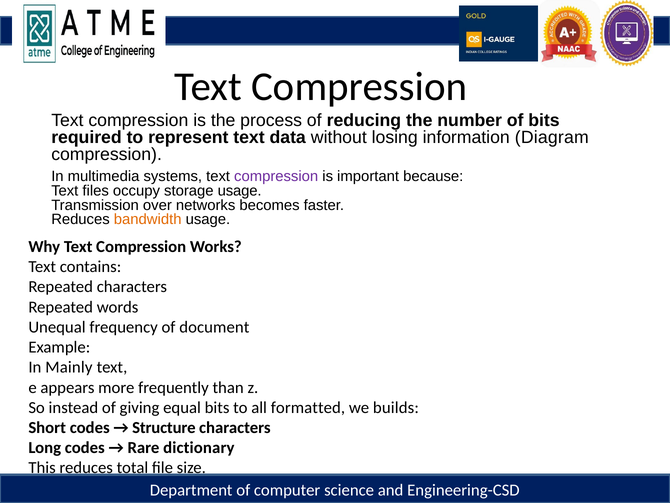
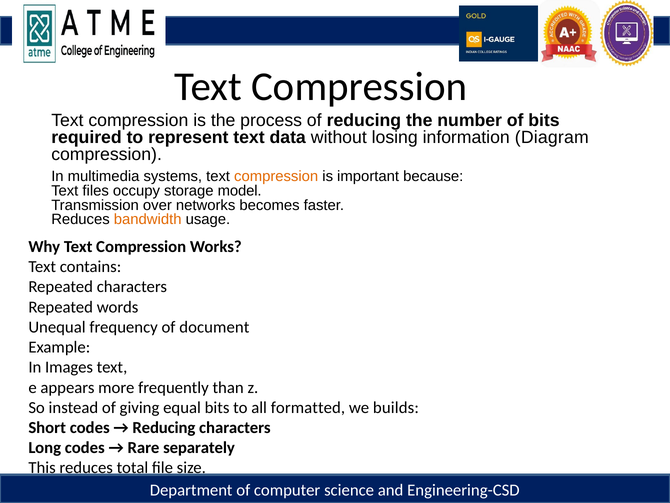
compression colour: purple -> orange (276, 176)
storage usage: usage -> model (240, 191)
Mainly: Mainly -> Images (69, 367)
Structure: Structure -> Reducing (164, 427)
dictionary: dictionary -> separately (199, 447)
